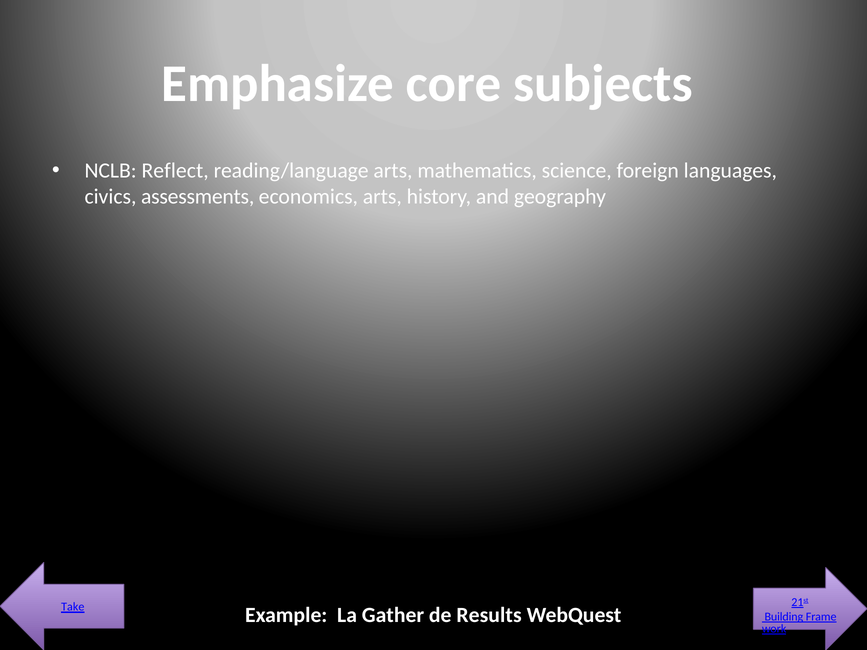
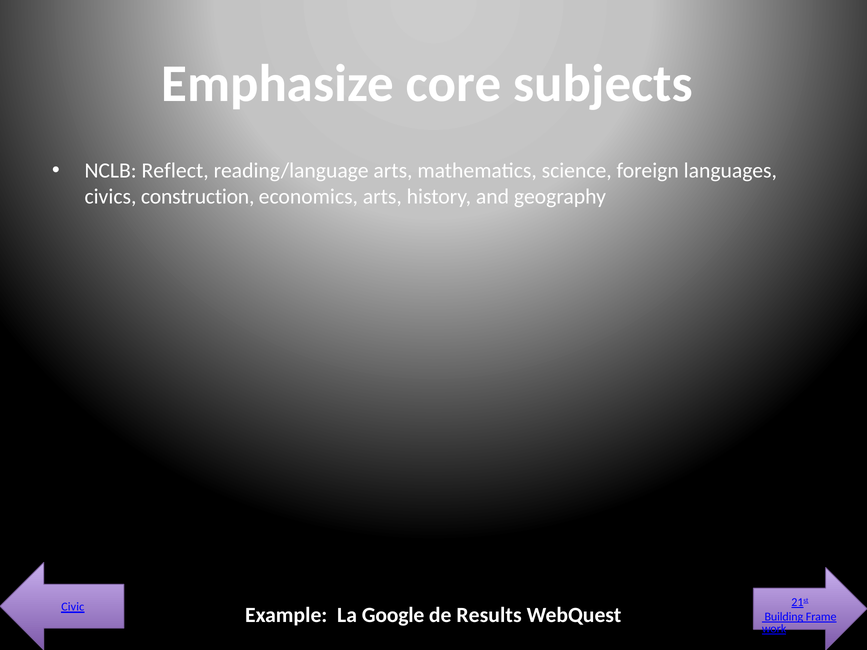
assessments: assessments -> construction (198, 197)
Take: Take -> Civic (73, 607)
Gather: Gather -> Google (393, 615)
